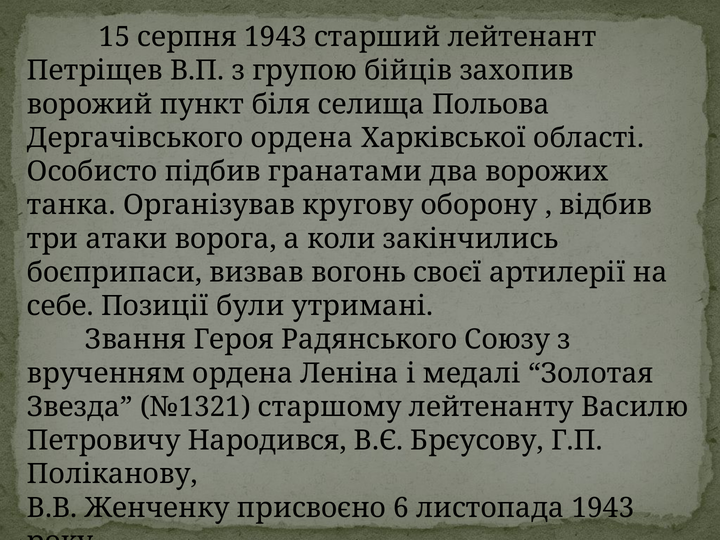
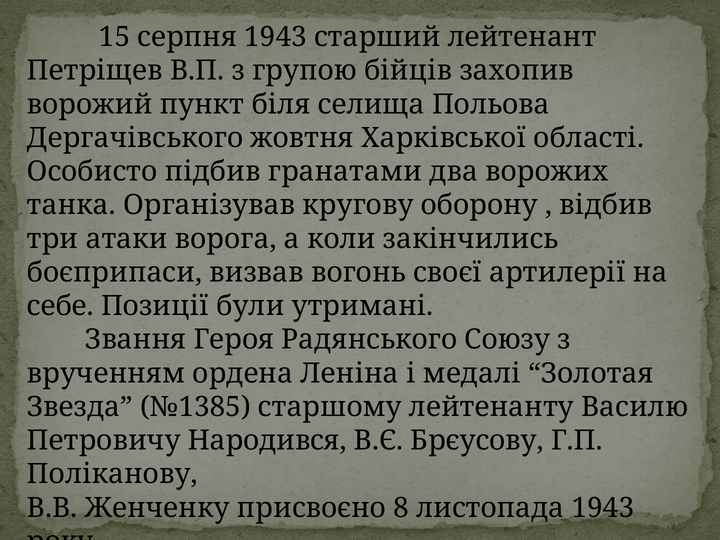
Дергачівського ордена: ордена -> жовтня (302, 138)
№1321: №1321 -> №1385 (195, 407)
6: 6 -> 8 (401, 508)
